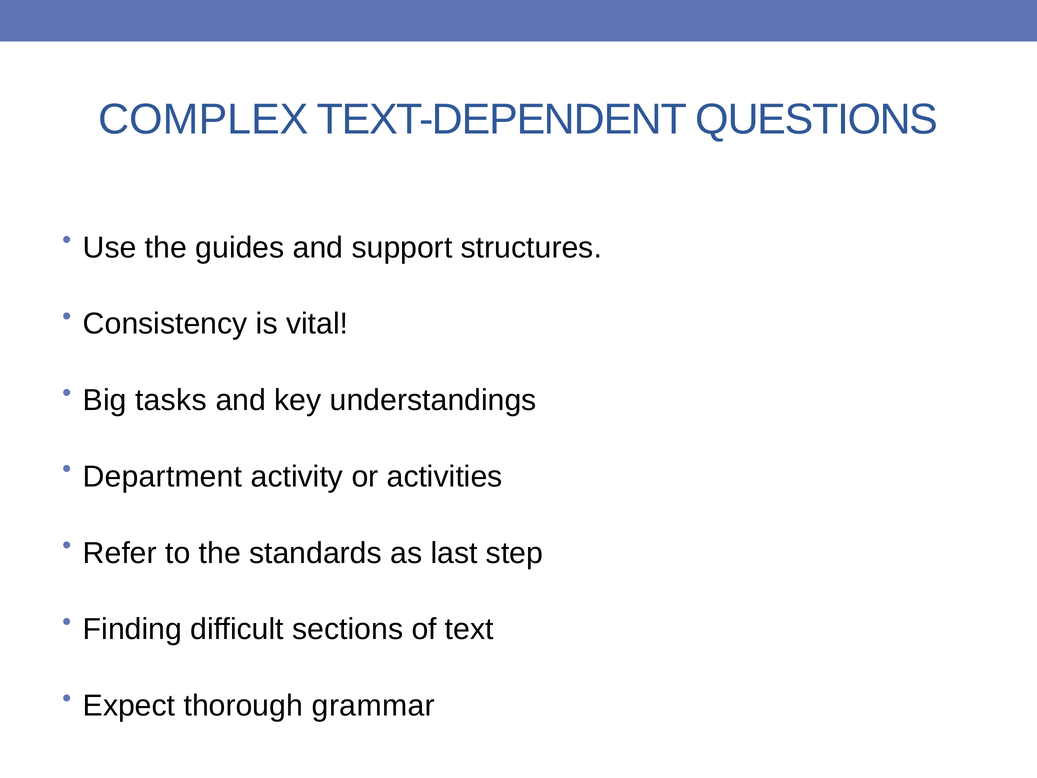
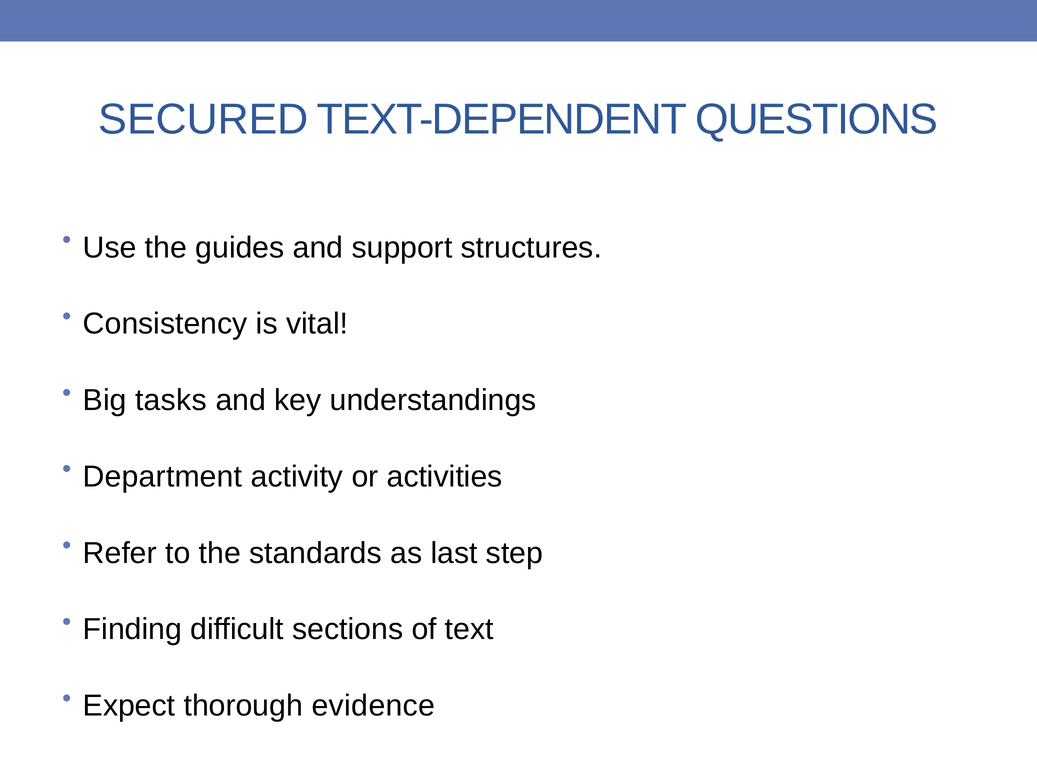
COMPLEX: COMPLEX -> SECURED (203, 120)
grammar: grammar -> evidence (373, 706)
